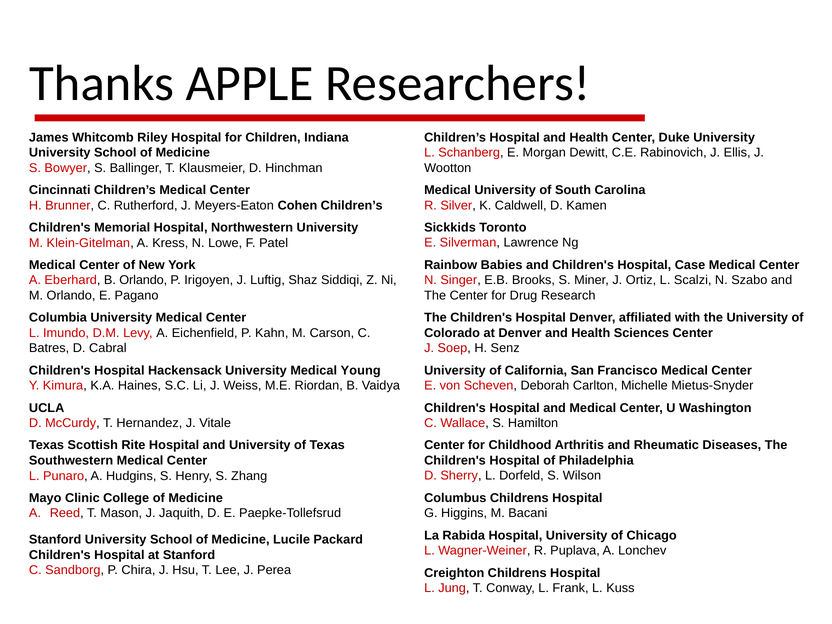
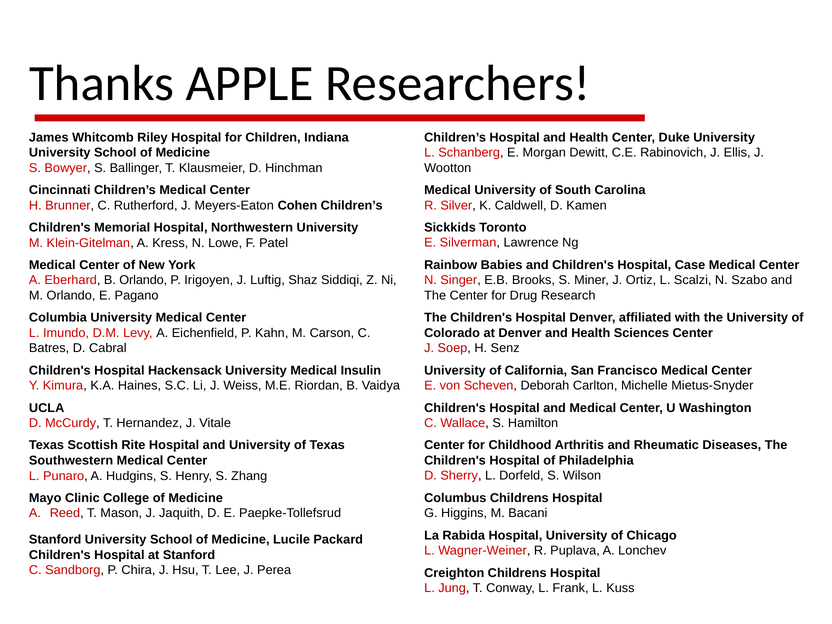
Young: Young -> Insulin (361, 370)
